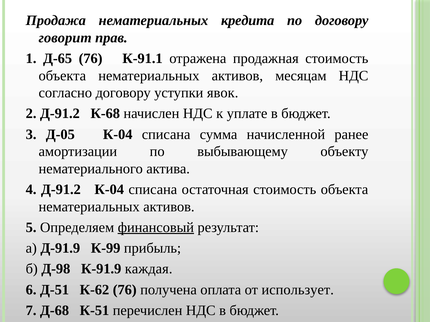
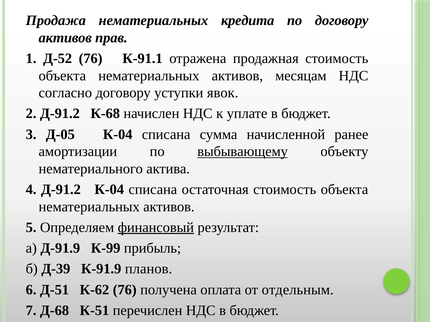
говорит: говорит -> активов (65, 38)
Д-65: Д-65 -> Д-52 (58, 59)
выбывающему underline: none -> present (243, 152)
Д-98: Д-98 -> Д-39 (56, 269)
каждая: каждая -> планов (149, 269)
использует: использует -> отдельным (298, 290)
